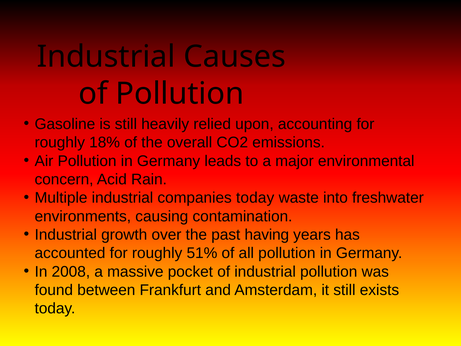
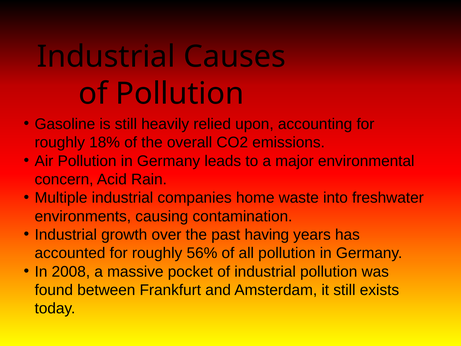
companies today: today -> home (255, 198)
51%: 51% -> 56% (202, 253)
